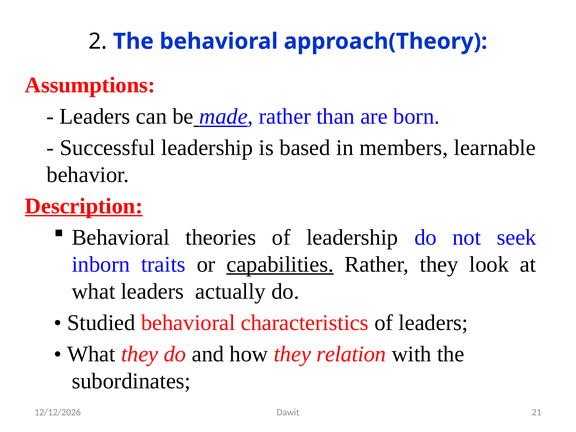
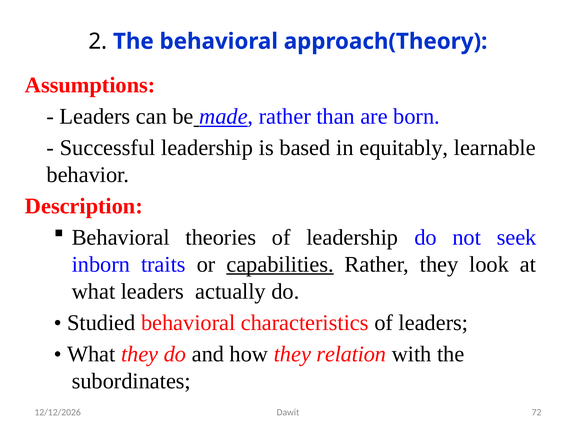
members: members -> equitably (404, 148)
Description underline: present -> none (84, 206)
21: 21 -> 72 (537, 412)
